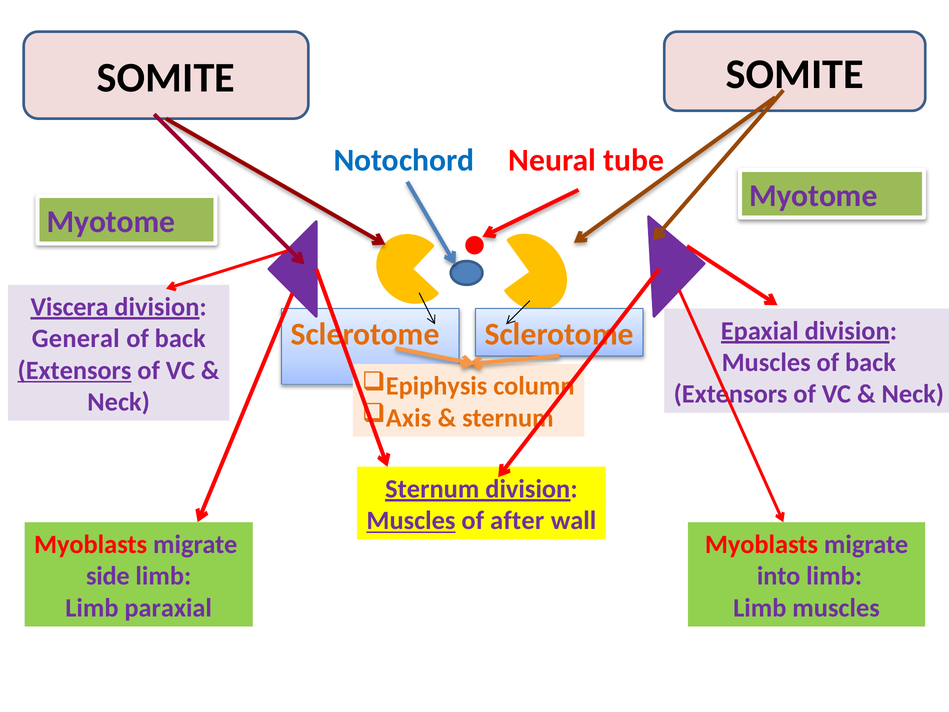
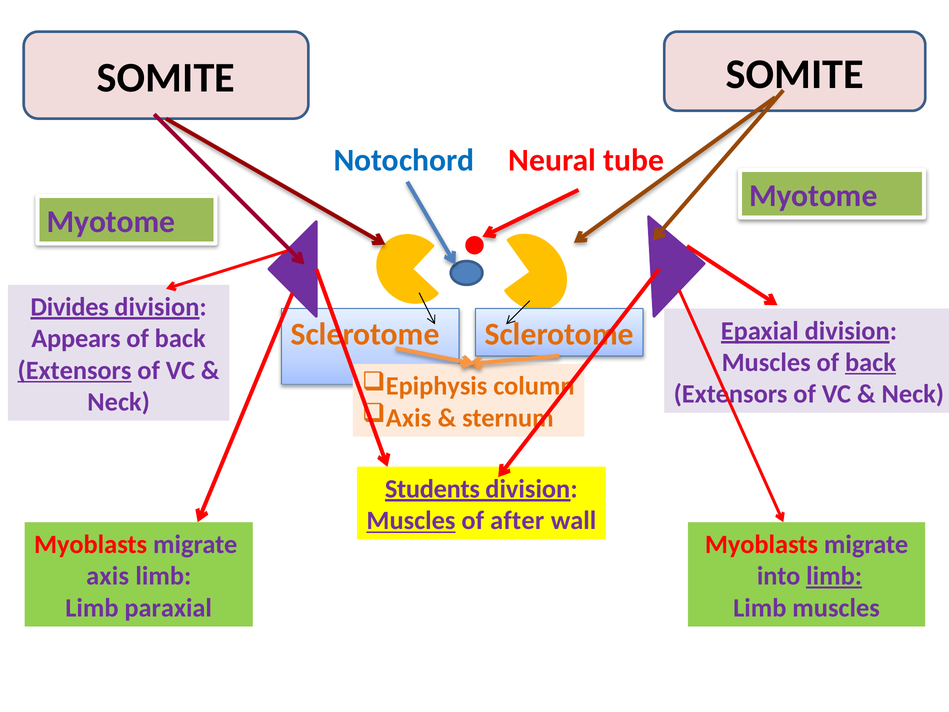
Viscera: Viscera -> Divides (70, 307)
General: General -> Appears (76, 339)
back underline: none -> present (870, 362)
Sternum: Sternum -> Students (432, 489)
side: side -> axis (108, 576)
limb underline: none -> present (834, 576)
